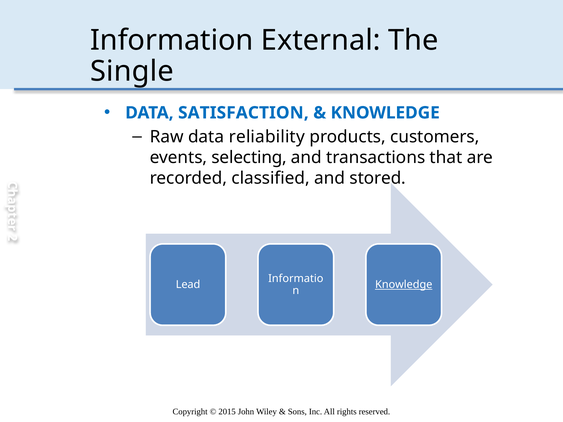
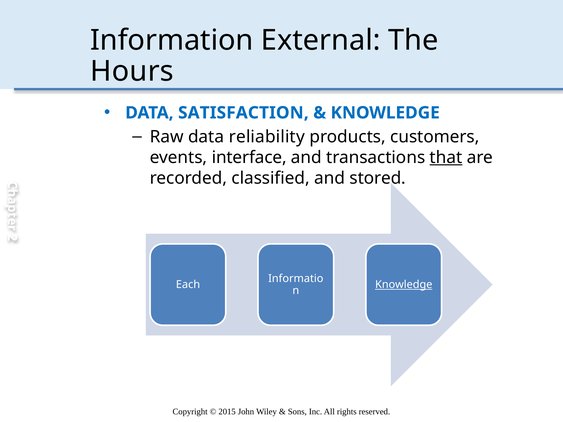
Single: Single -> Hours (132, 71)
selecting: selecting -> interface (249, 158)
that underline: none -> present (446, 158)
Lead: Lead -> Each (188, 285)
